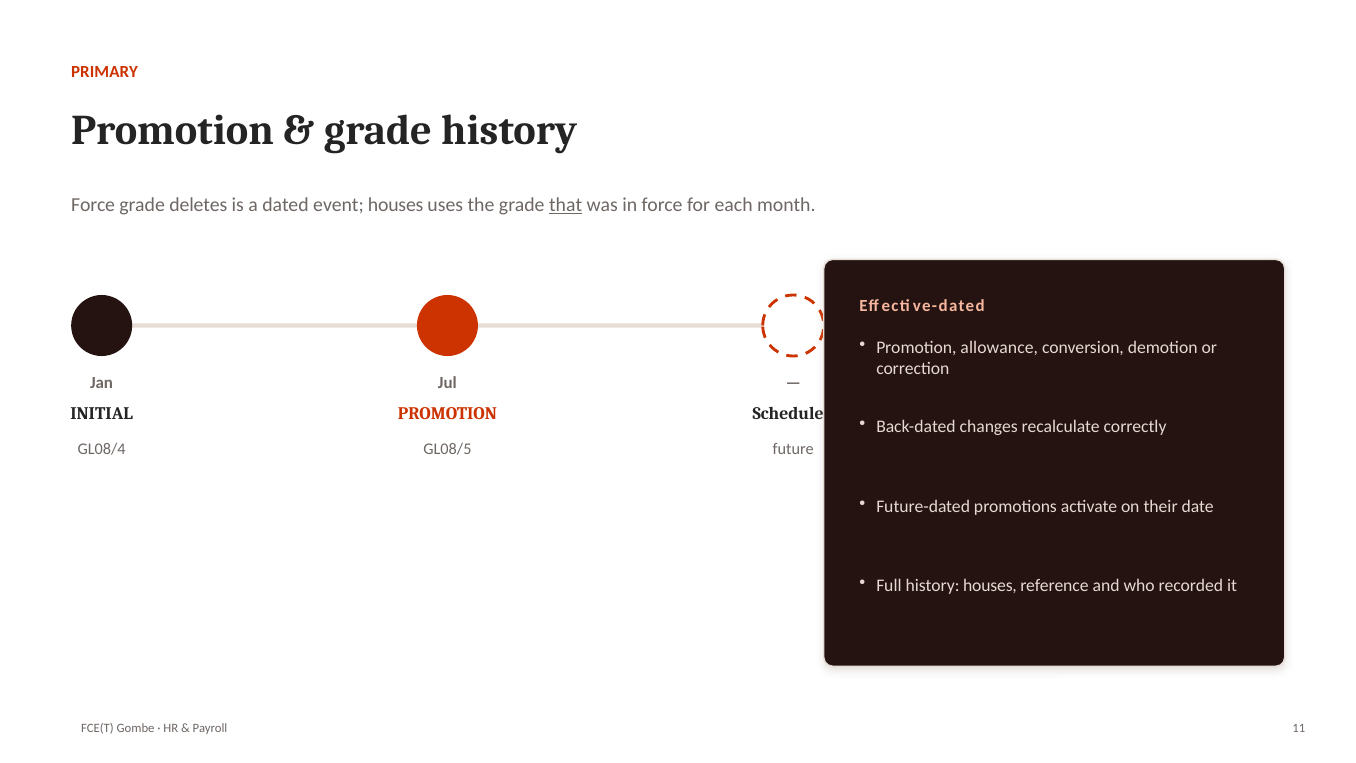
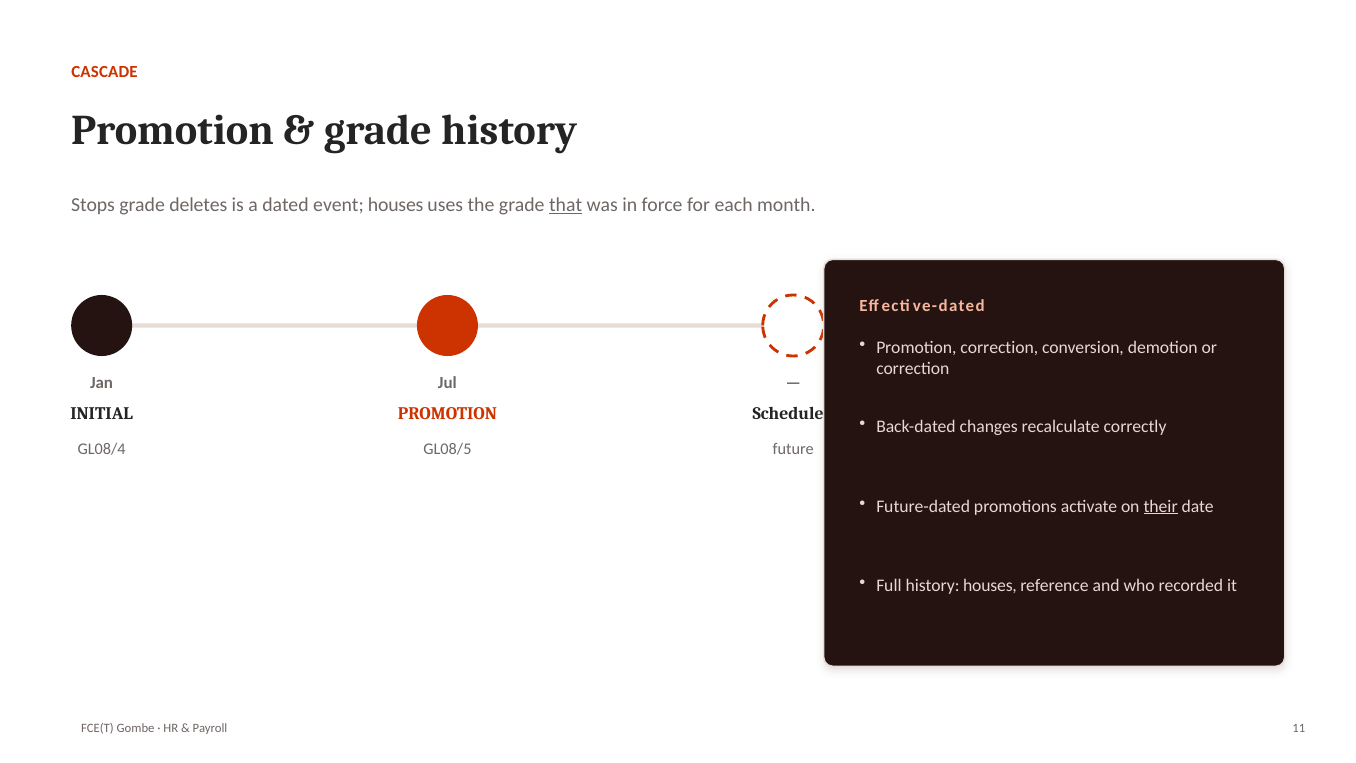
PRIMARY: PRIMARY -> CASCADE (105, 72)
Force: Force -> Stops (93, 205)
Promotion allowance: allowance -> correction (999, 347)
their underline: none -> present (1161, 506)
